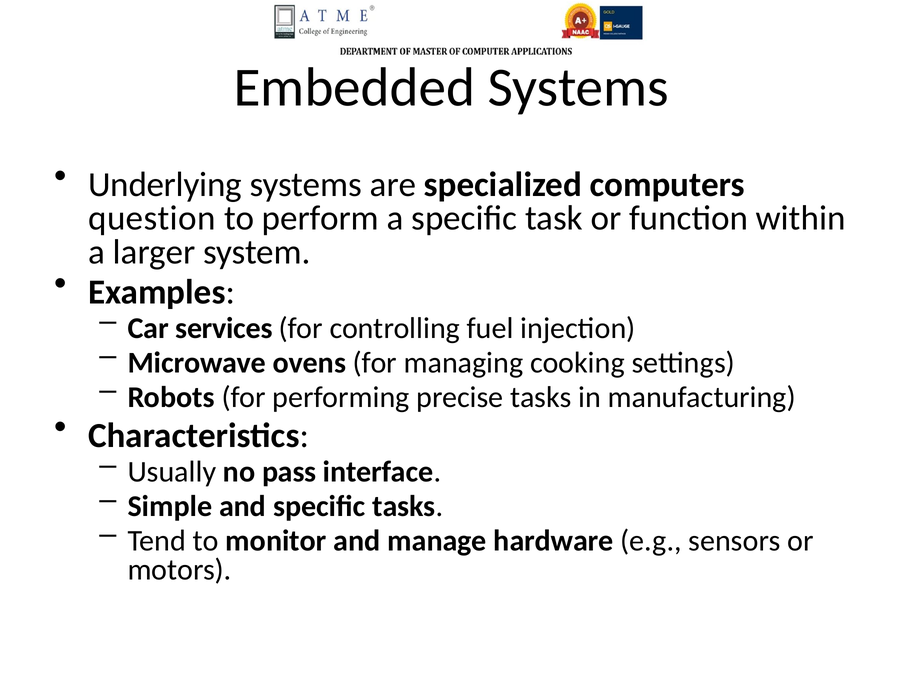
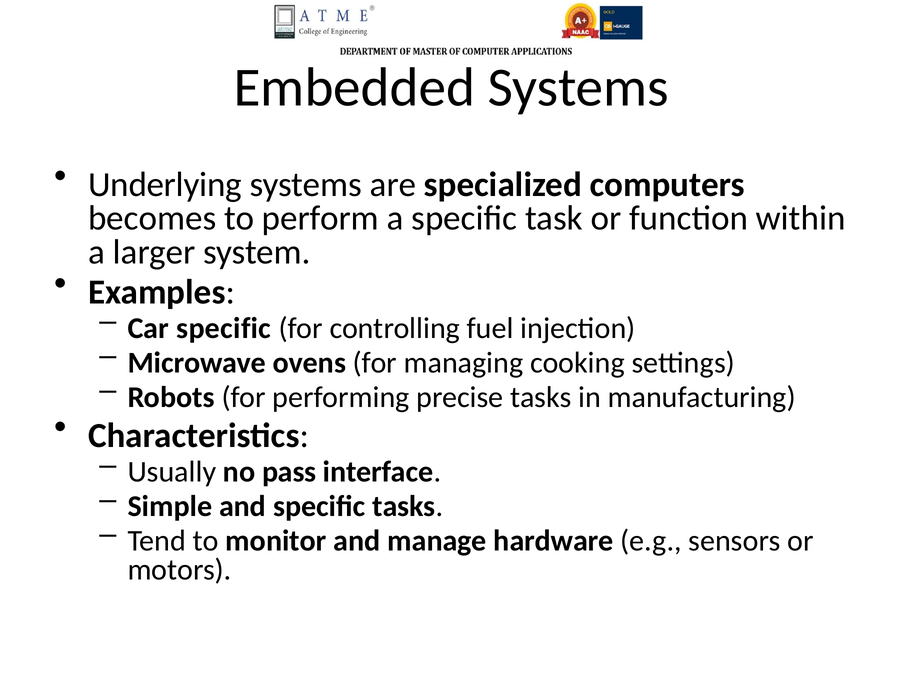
question: question -> becomes (152, 218)
Car services: services -> specific (224, 328)
